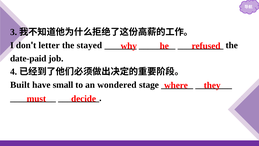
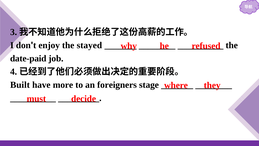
letter: letter -> enjoy (49, 45)
small: small -> more (63, 85)
wondered: wondered -> foreigners (117, 85)
